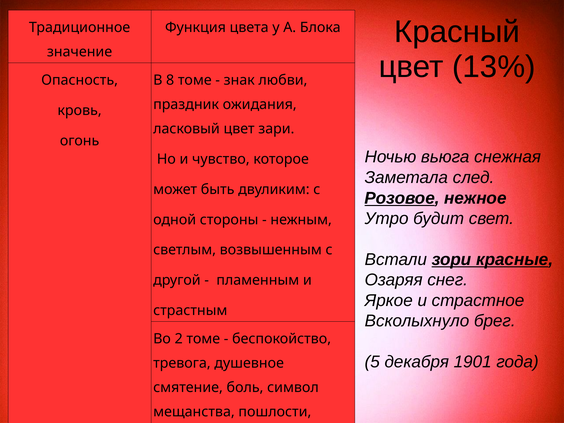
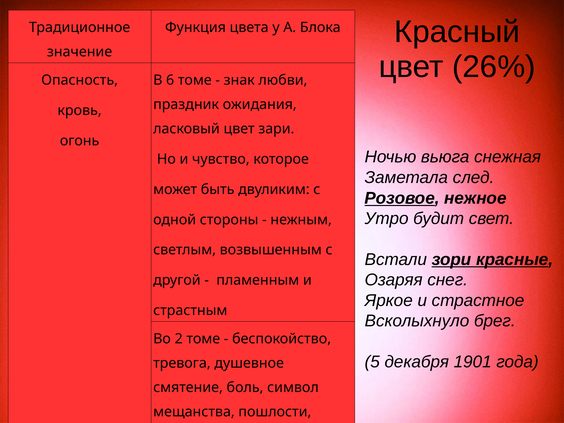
13%: 13% -> 26% (494, 67)
8: 8 -> 6 (170, 80)
